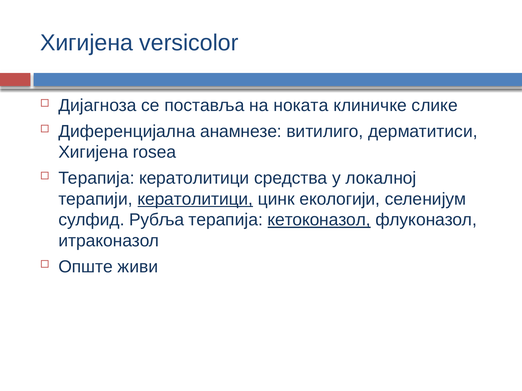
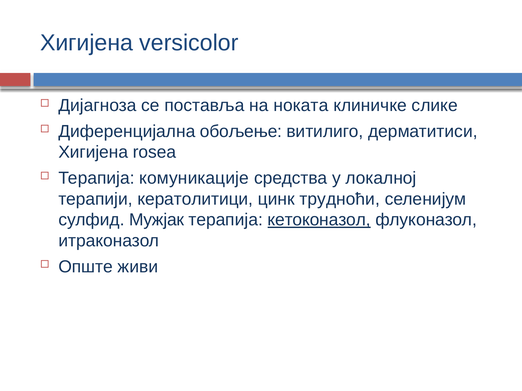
анамнезе: анамнезе -> обољење (241, 132)
Терапија кератолитици: кератолитици -> комуникације (194, 178)
кератолитици underline: present -> none (195, 199)
екологији: екологији -> трудноћи (340, 199)
Рубља: Рубља -> Мужјак (157, 220)
